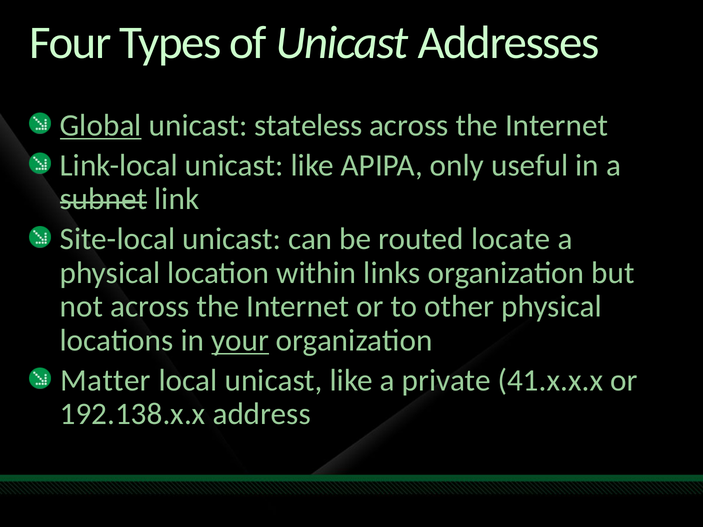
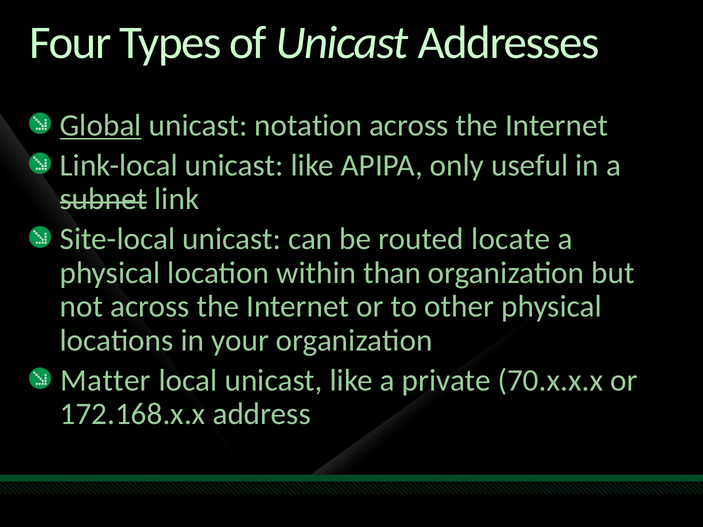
stateless: stateless -> notation (308, 125)
links: links -> than (392, 273)
your underline: present -> none (240, 340)
41.x.x.x: 41.x.x.x -> 70.x.x.x (550, 380)
192.138.x.x: 192.138.x.x -> 172.168.x.x (133, 414)
